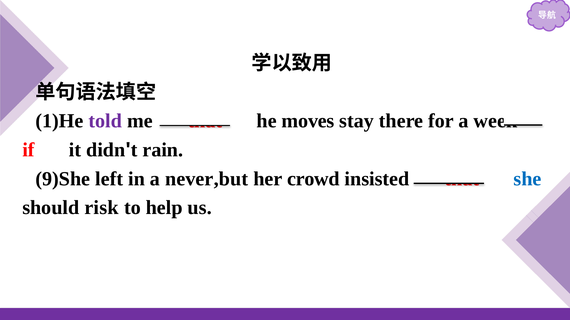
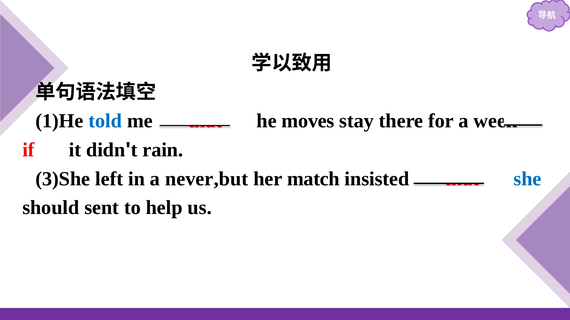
told colour: purple -> blue (105, 121)
9)She: 9)She -> 3)She (63, 179)
crowd: crowd -> match (313, 179)
risk: risk -> sent (102, 208)
